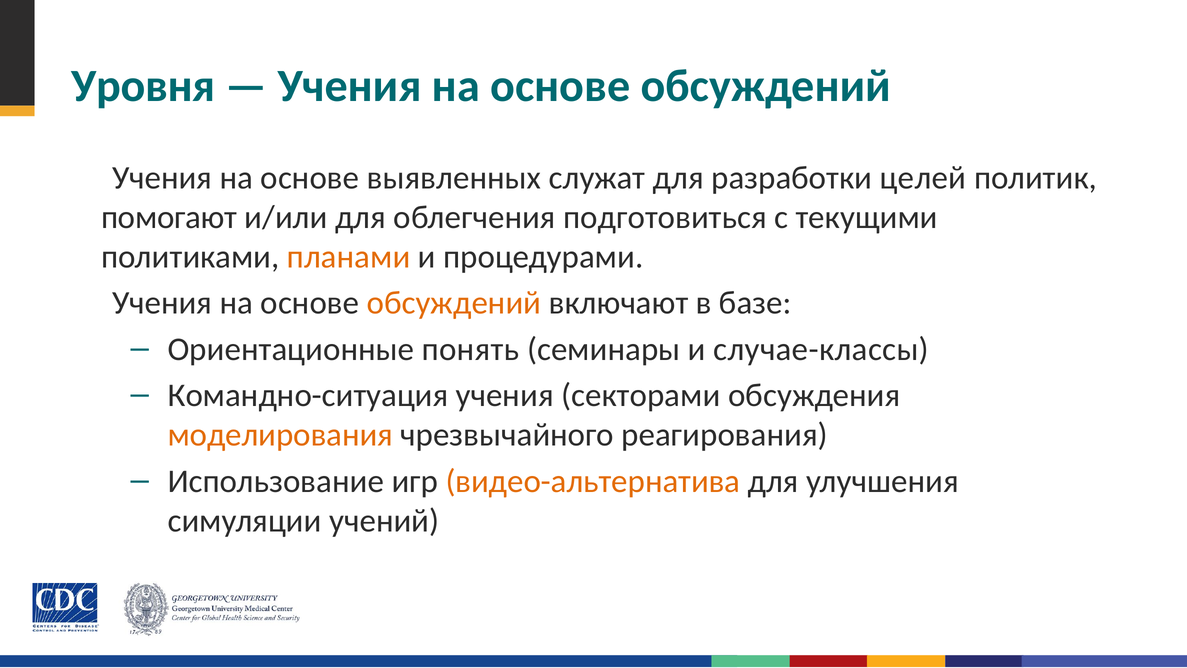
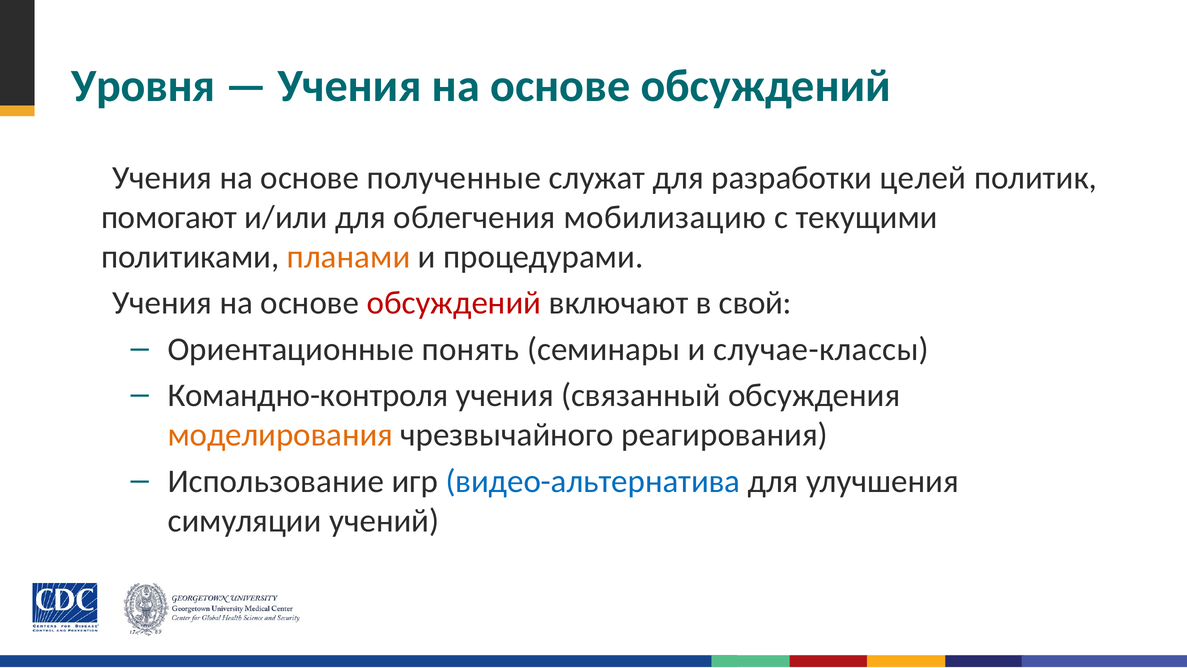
выявленных: выявленных -> полученные (454, 178)
подготовиться: подготовиться -> мобилизацию (665, 217)
обсуждений colour: orange -> red (454, 303)
базе: базе -> свой (755, 303)
Командно-ситуация: Командно-ситуация -> Командно-контроля (308, 395)
секторами: секторами -> связанный (641, 395)
видео-альтернатива colour: orange -> blue (593, 481)
